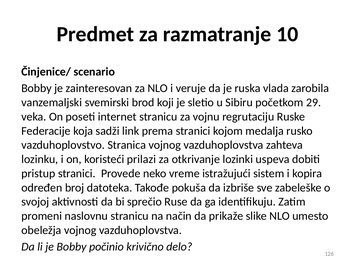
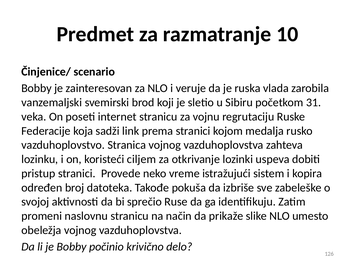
29: 29 -> 31 (314, 103)
prilazi: prilazi -> ciljem (142, 159)
